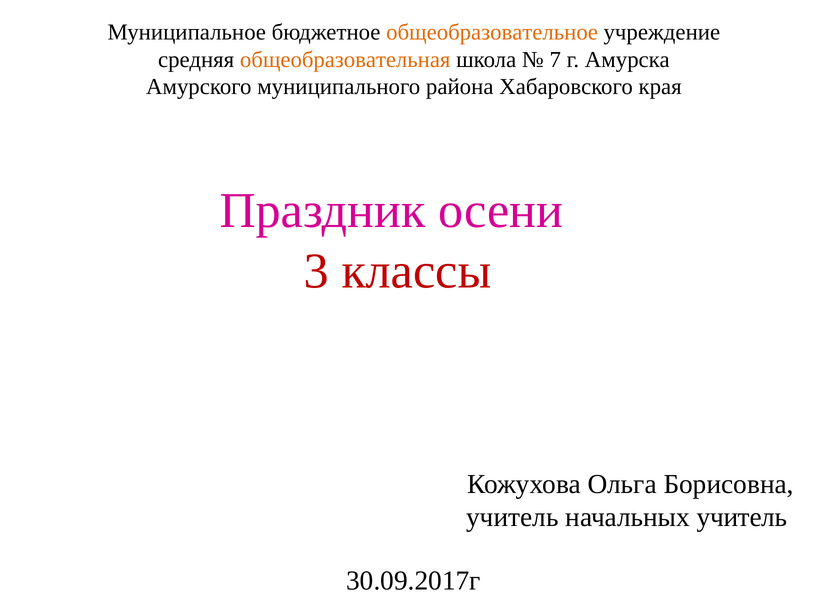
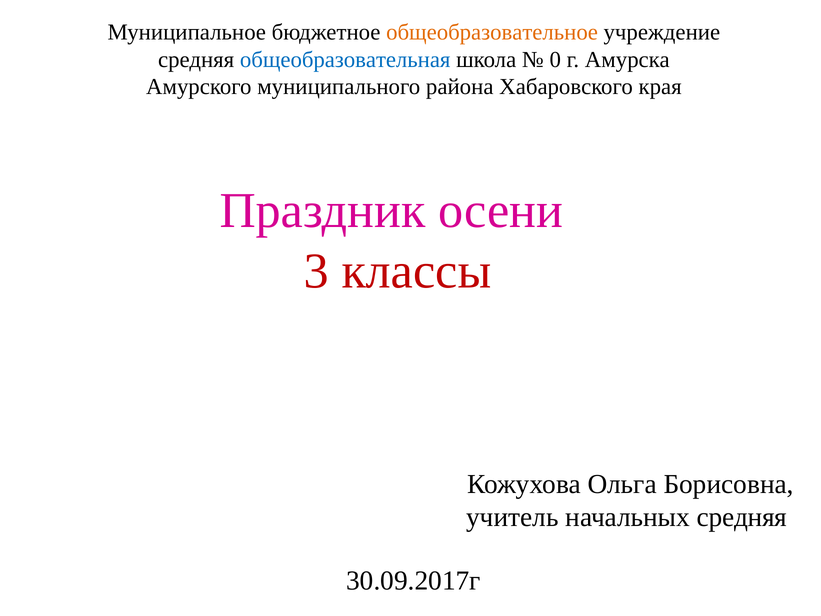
общеобразовательная colour: orange -> blue (345, 60)
7: 7 -> 0 (555, 60)
начальных учитель: учитель -> средняя (742, 517)
